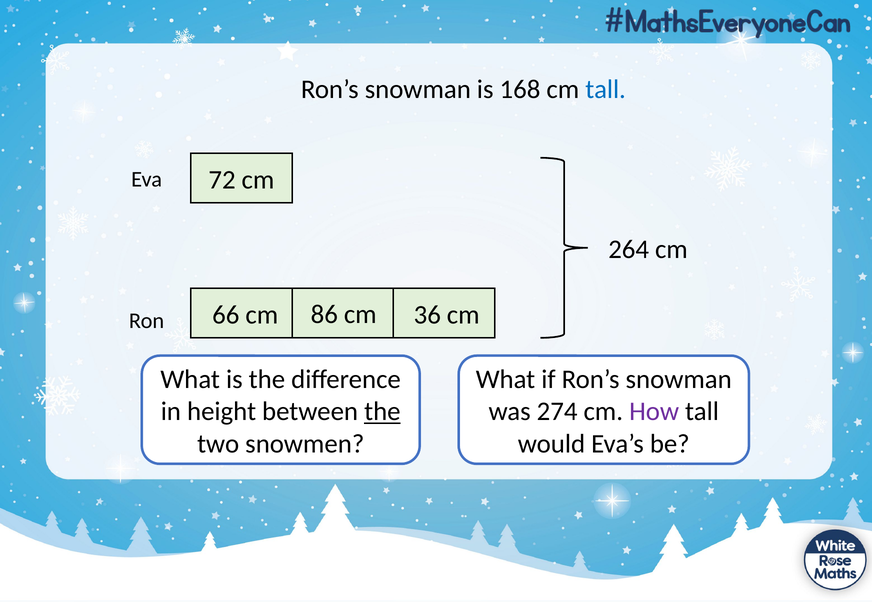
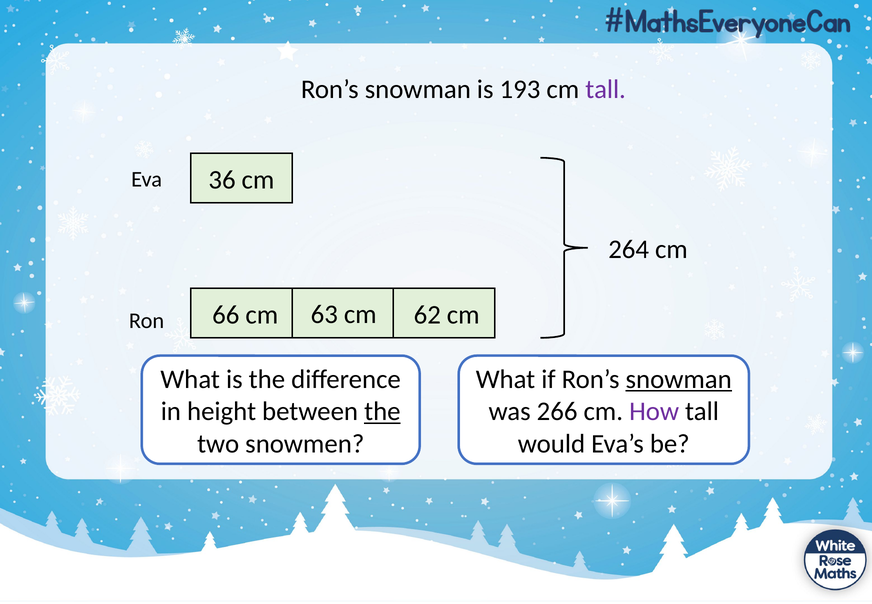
168: 168 -> 193 (520, 89)
tall colour: blue -> purple (606, 89)
72: 72 -> 36 (222, 180)
86: 86 -> 63 (324, 314)
36: 36 -> 62 (427, 315)
snowman underline: none -> present (679, 379)
274: 274 -> 266 (557, 411)
